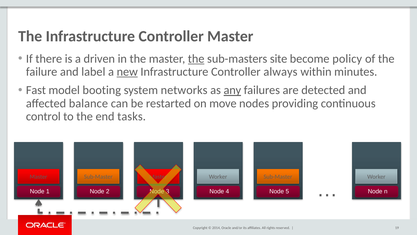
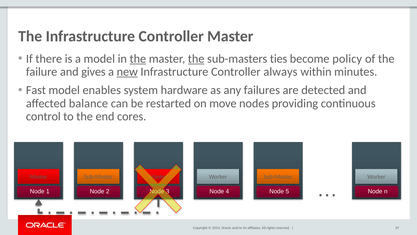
a driven: driven -> model (99, 59)
the underline: none -> present (138, 59)
site: site -> ties (279, 59)
label: label -> gives (93, 72)
booting: booting -> enables (102, 90)
networks: networks -> hardware (184, 90)
any underline: present -> none (232, 90)
tasks: tasks -> cores (132, 116)
